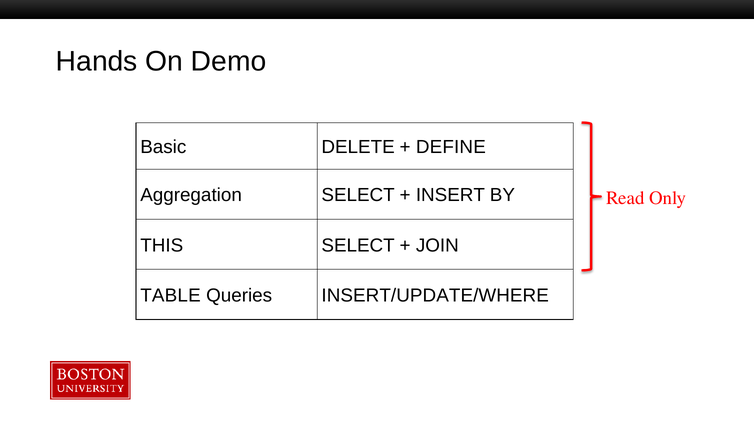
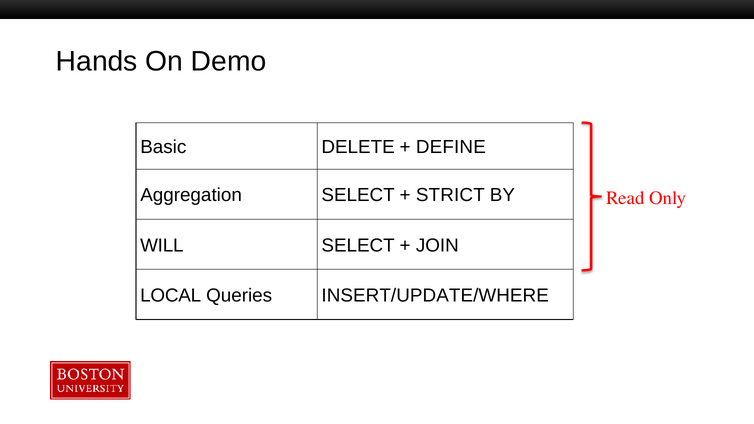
INSERT: INSERT -> STRICT (450, 195)
THIS: THIS -> WILL (162, 245)
TABLE: TABLE -> LOCAL (171, 296)
